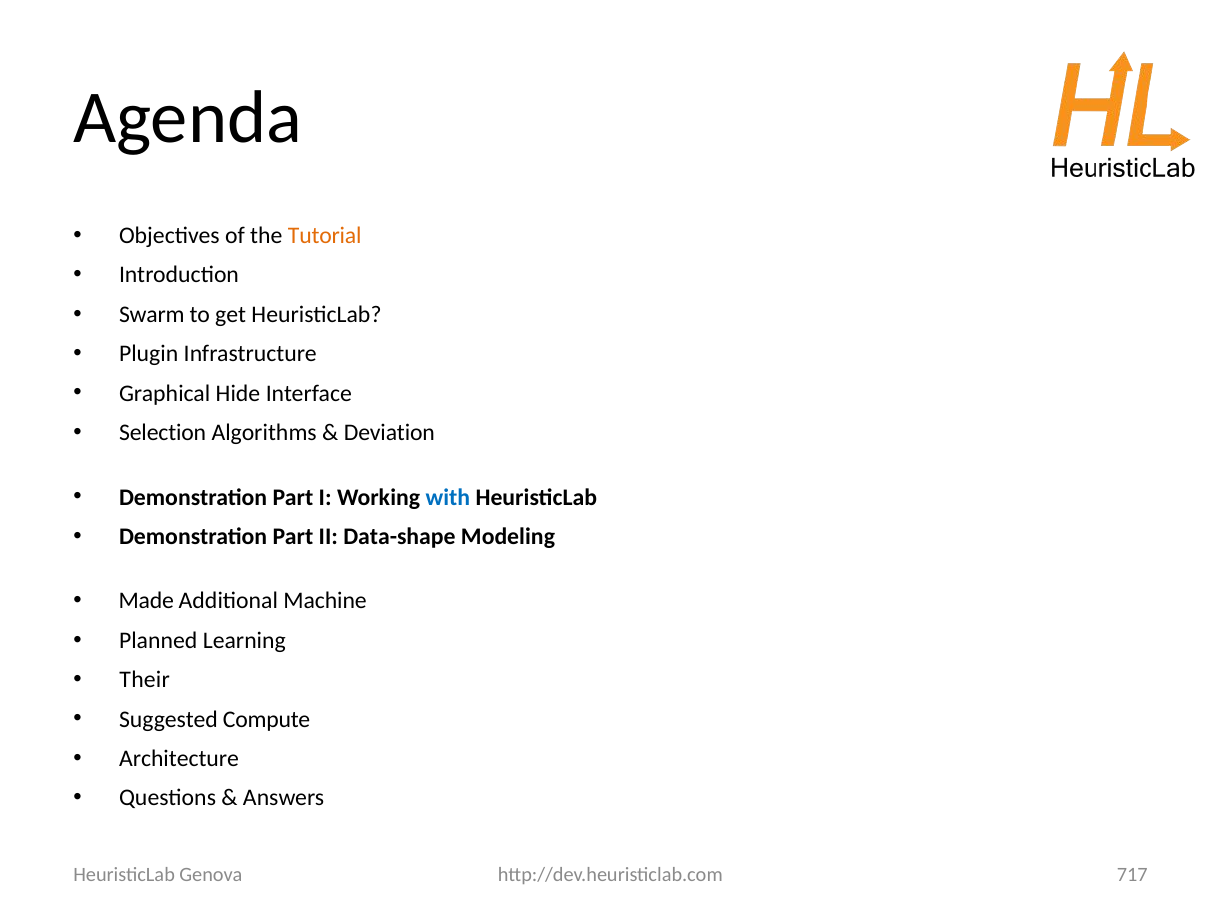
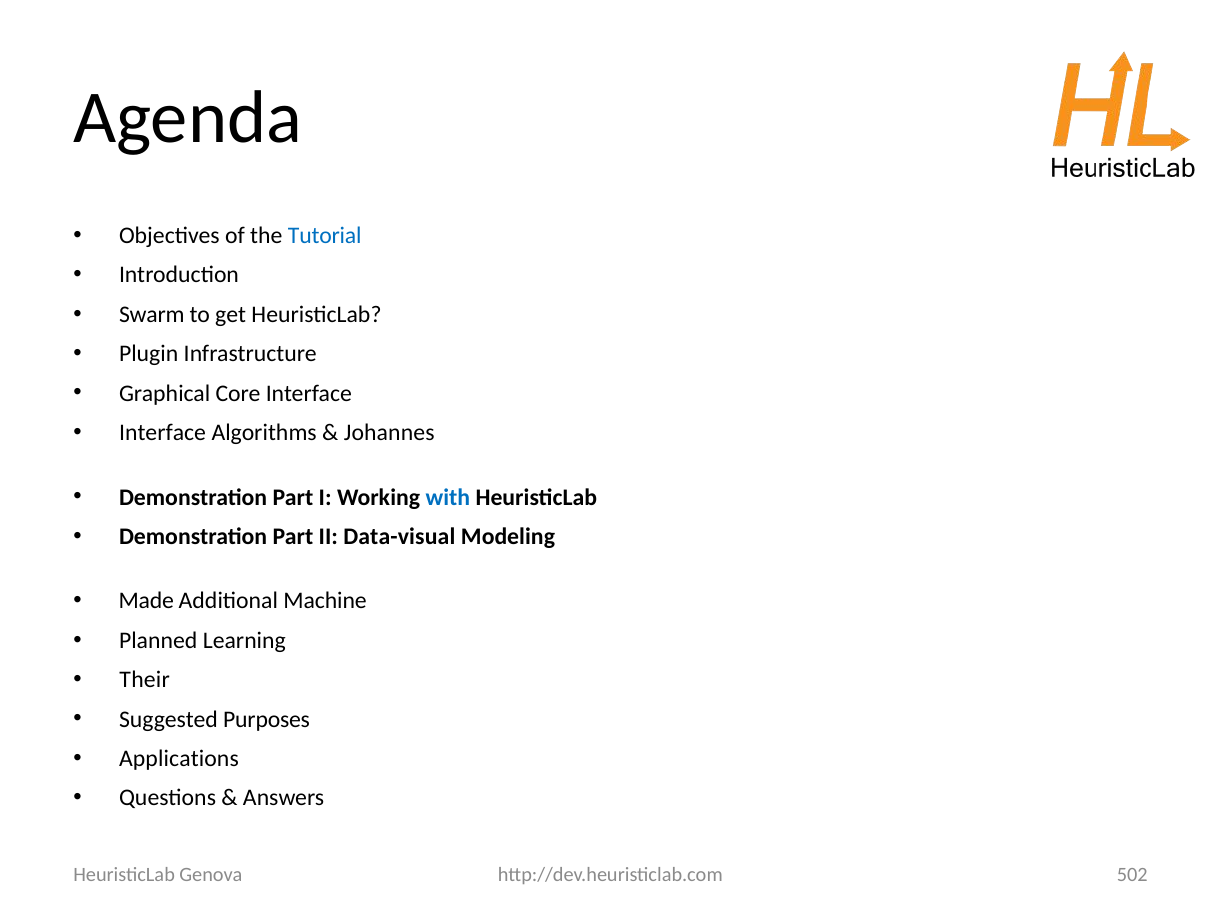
Tutorial colour: orange -> blue (325, 236)
Hide: Hide -> Core (238, 393)
Selection: Selection -> Interface (163, 433)
Deviation: Deviation -> Johannes (389, 433)
Data-shape: Data-shape -> Data-visual (399, 536)
Compute: Compute -> Purposes (267, 719)
Architecture: Architecture -> Applications (179, 758)
717: 717 -> 502 (1132, 874)
